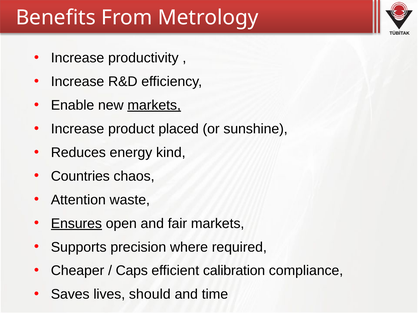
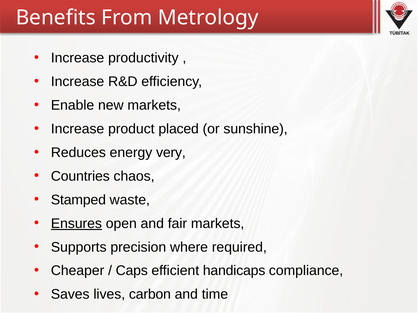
markets underline: present -> none (154, 105)
kind: kind -> very (171, 153)
Attention: Attention -> Stamped (78, 200)
calibration: calibration -> handicaps (234, 271)
should: should -> carbon (150, 295)
